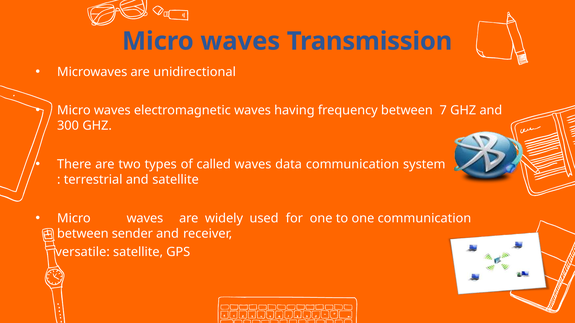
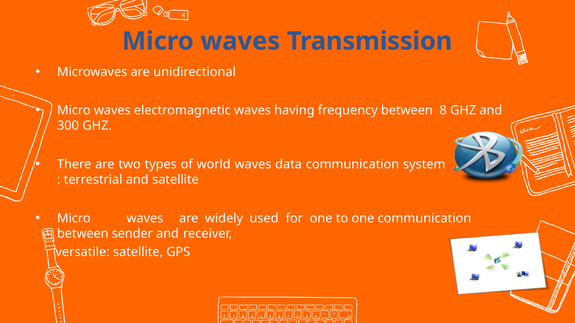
7: 7 -> 8 (443, 111)
called: called -> world (214, 165)
